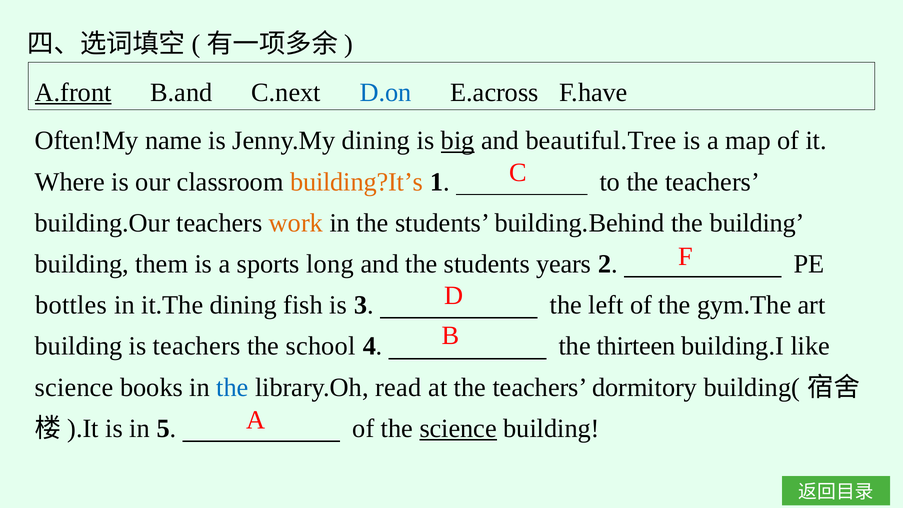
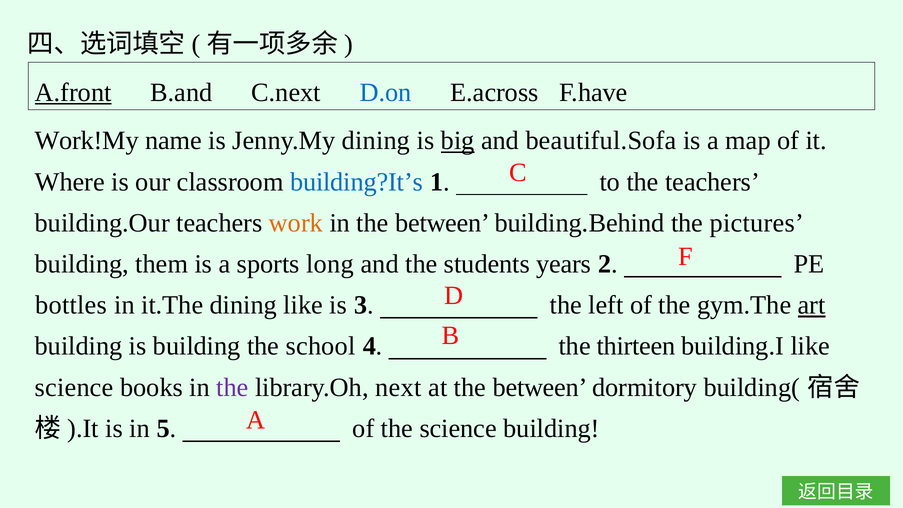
Often!My: Often!My -> Work!My (87, 141)
beautiful.Tree: beautiful.Tree -> beautiful.Sofa (601, 141)
building?It’s colour: orange -> blue (356, 182)
in the students: students -> between (443, 223)
the building: building -> pictures (757, 223)
dining fish: fish -> like (303, 305)
art underline: none -> present (812, 305)
is teachers: teachers -> building (197, 346)
the colour: blue -> purple (232, 387)
read: read -> next (398, 387)
at the teachers: teachers -> between (540, 387)
science underline: present -> none (458, 428)
